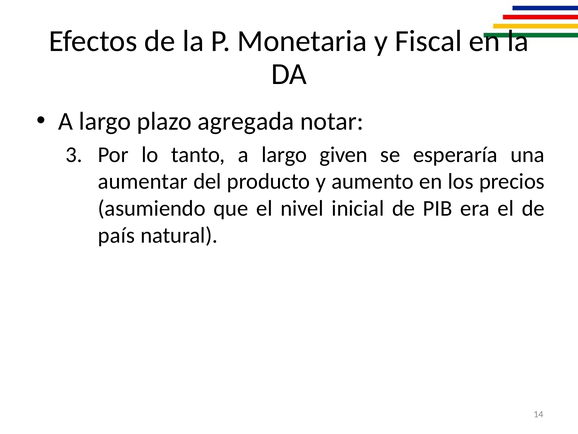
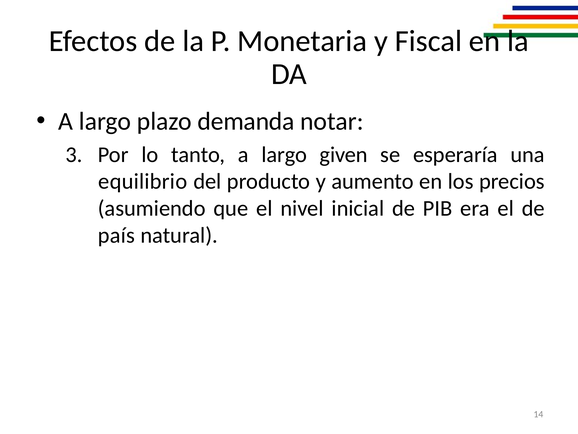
agregada: agregada -> demanda (246, 121)
aumentar: aumentar -> equilibrio (143, 181)
